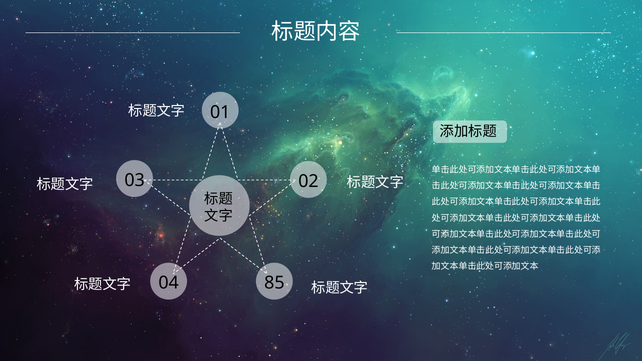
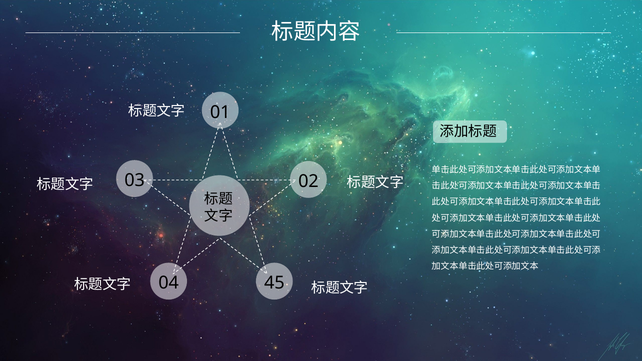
85: 85 -> 45 (274, 283)
